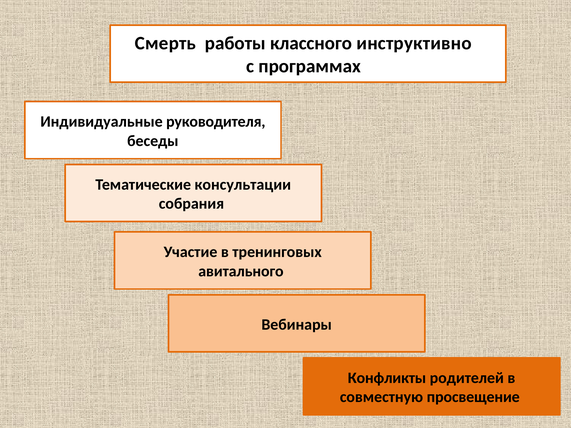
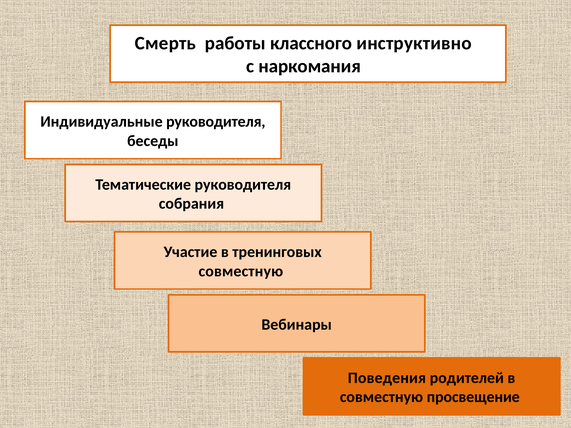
программах: программах -> наркомания (310, 66)
Тематические консультации: консультации -> руководителя (243, 185)
авитального: авитального -> совместную (241, 271)
Конфликты: Конфликты -> Поведения (387, 378)
